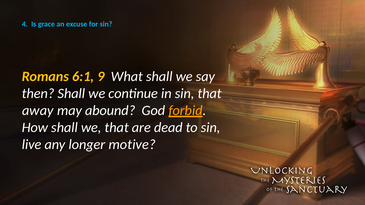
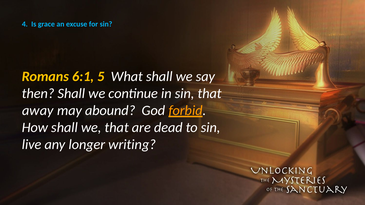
9: 9 -> 5 (101, 76)
motive: motive -> writing (132, 145)
